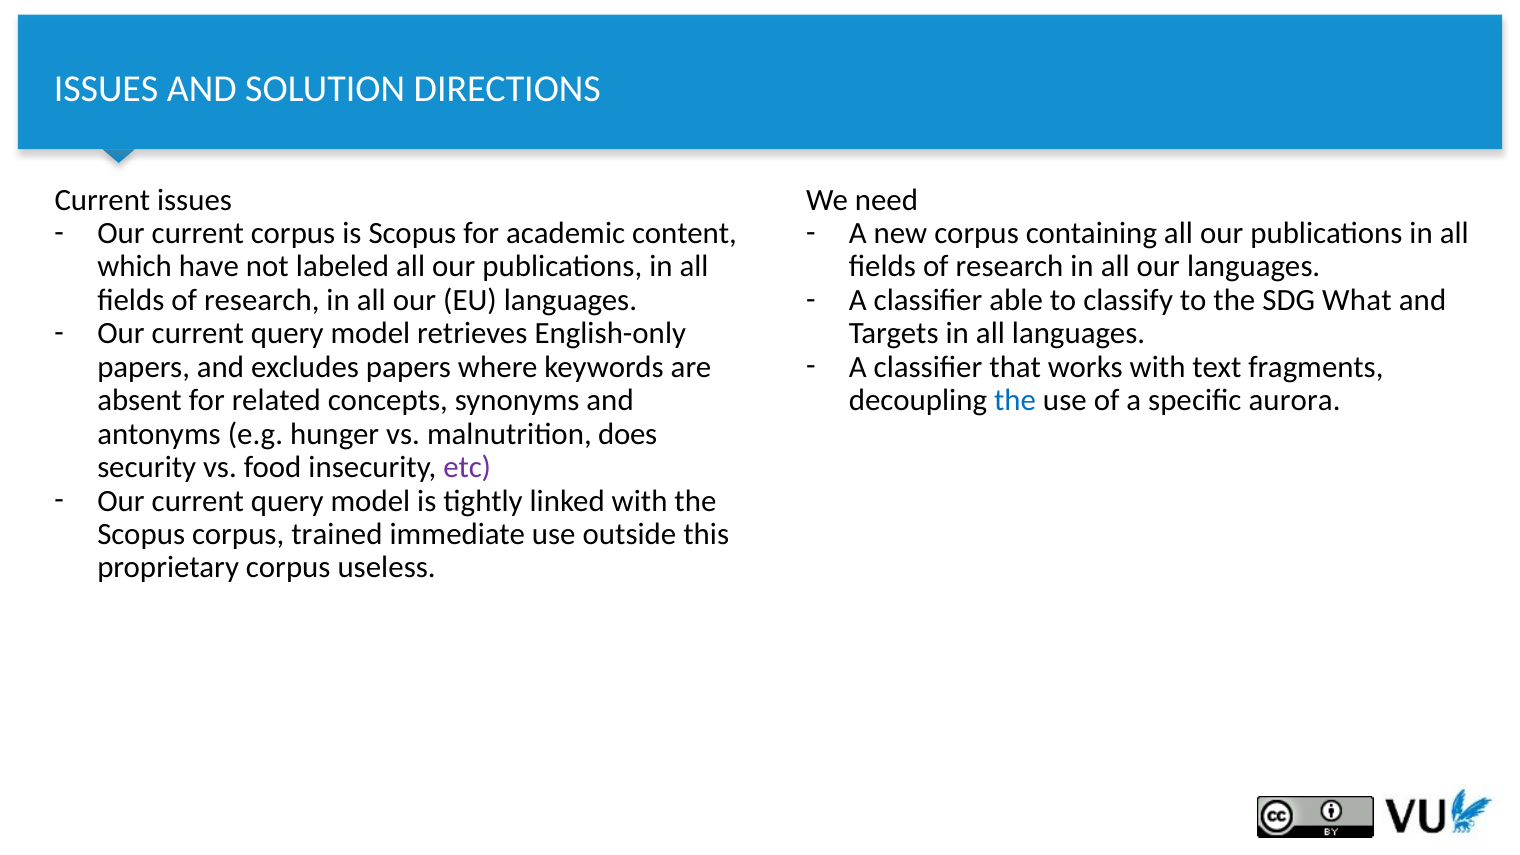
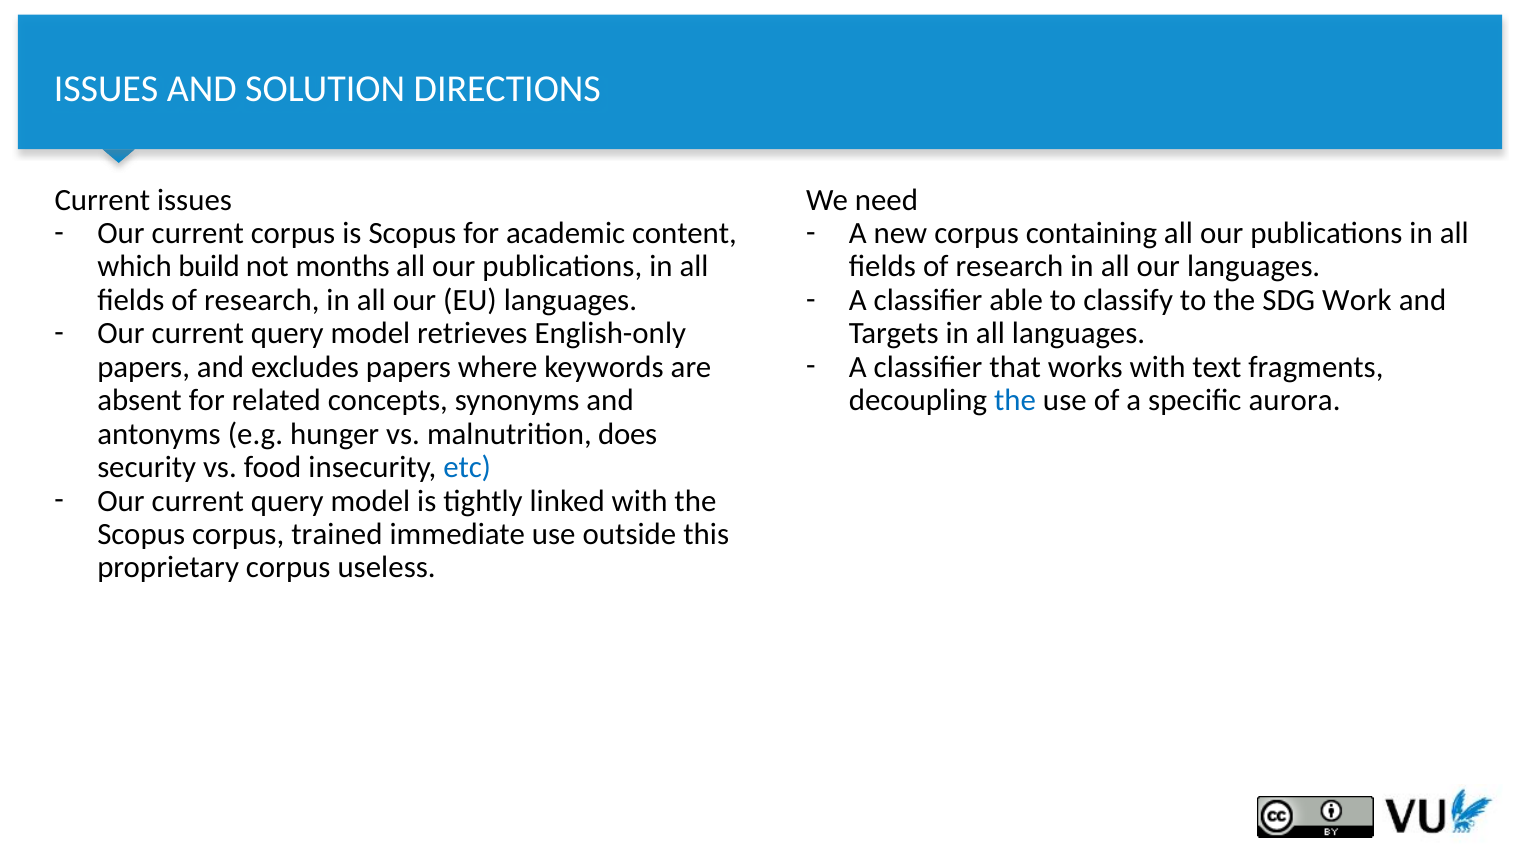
have: have -> build (209, 267)
labeled: labeled -> months (343, 267)
What: What -> Work (1357, 300)
etc colour: purple -> blue (467, 467)
